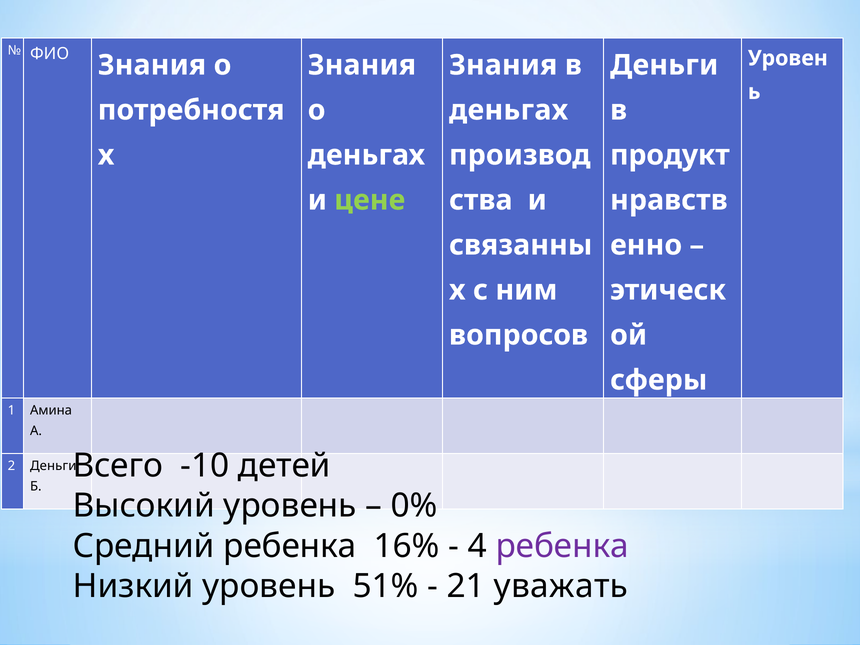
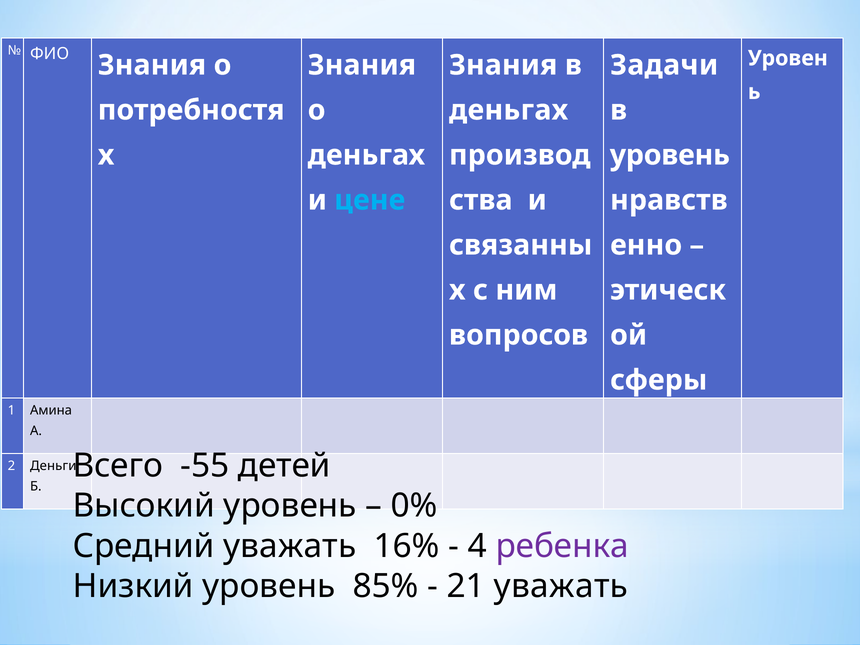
Деньги: Деньги -> Задачи (664, 65)
продукт: продукт -> уровень (670, 155)
цене colour: light green -> light blue (370, 200)
-10: -10 -> -55 (205, 466)
Средний ребенка: ребенка -> уважать (290, 546)
51%: 51% -> 85% (386, 586)
